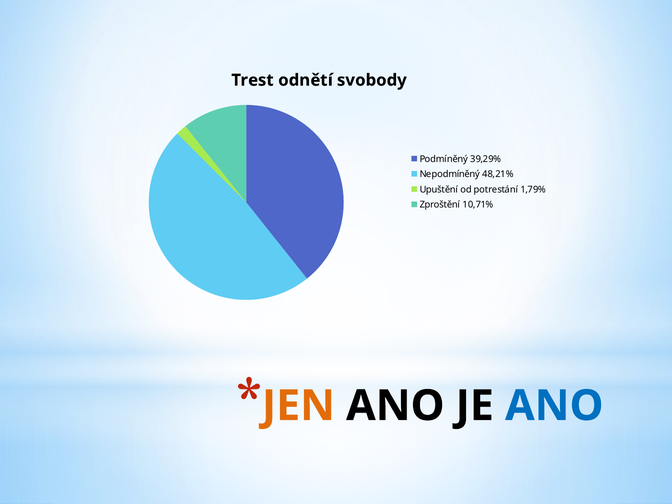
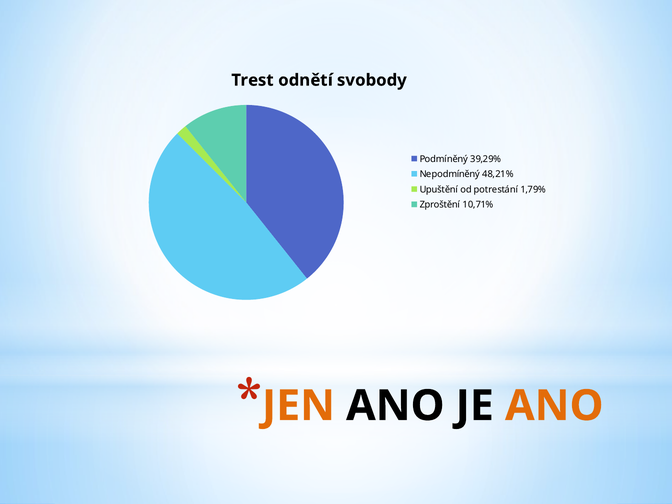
ANO colour: blue -> orange (554, 406)
